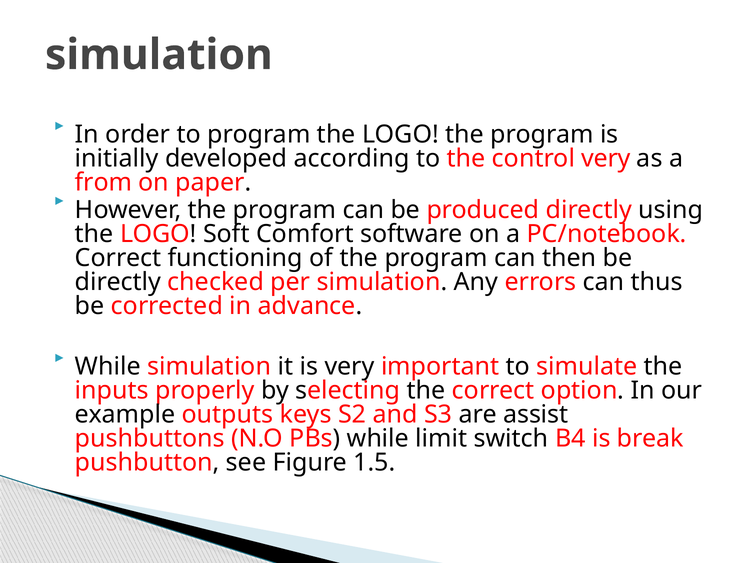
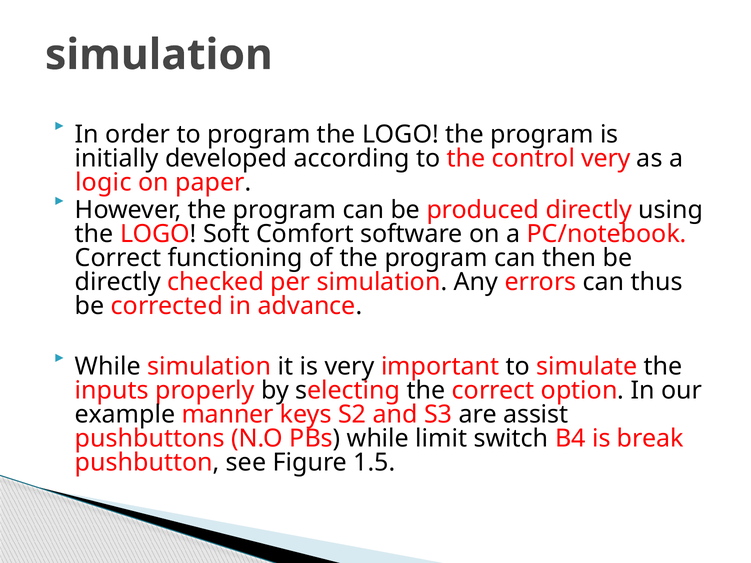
from: from -> logic (103, 183)
outputs: outputs -> manner (228, 415)
